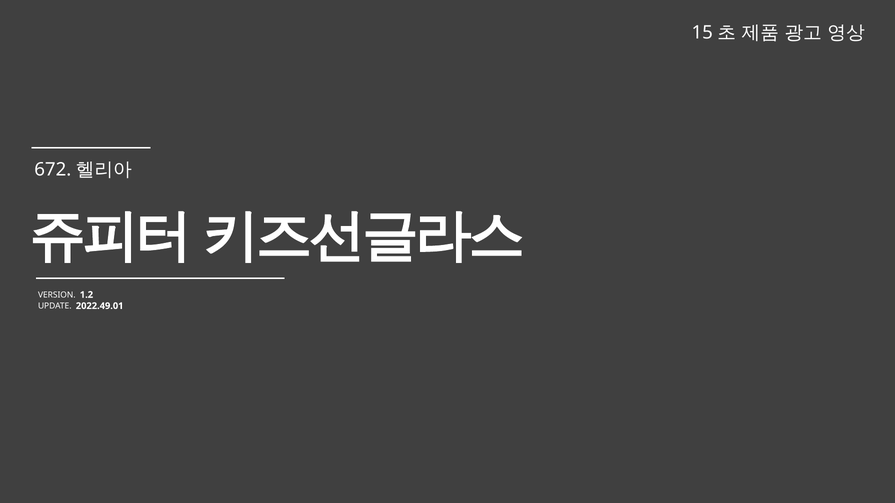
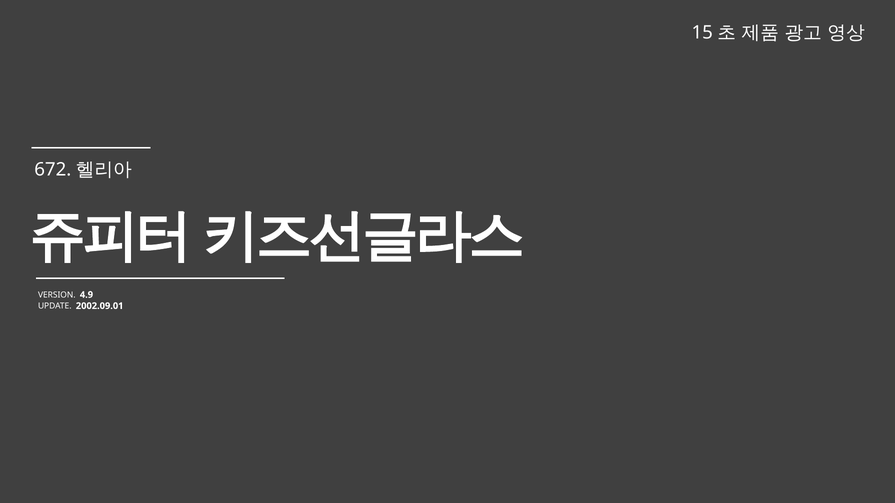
1.2: 1.2 -> 4.9 (86, 295)
2022.49.01: 2022.49.01 -> 2002.09.01 (100, 306)
